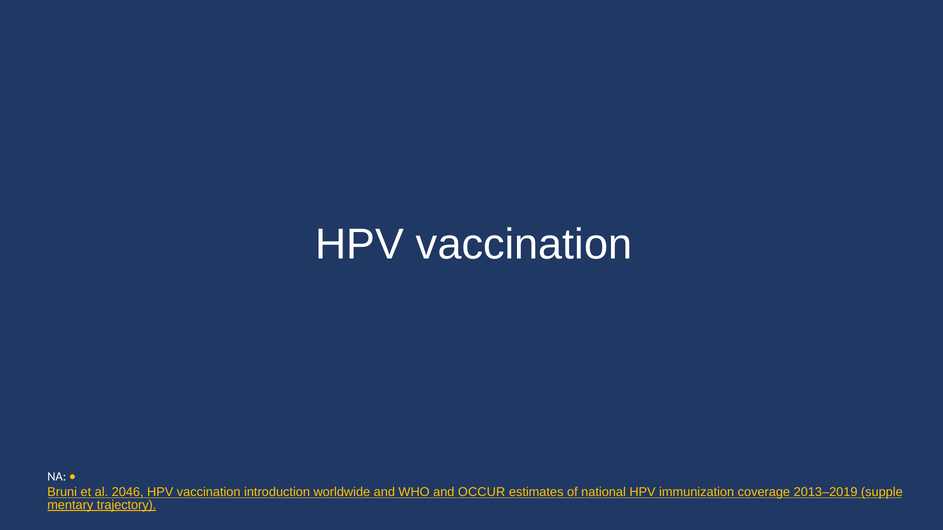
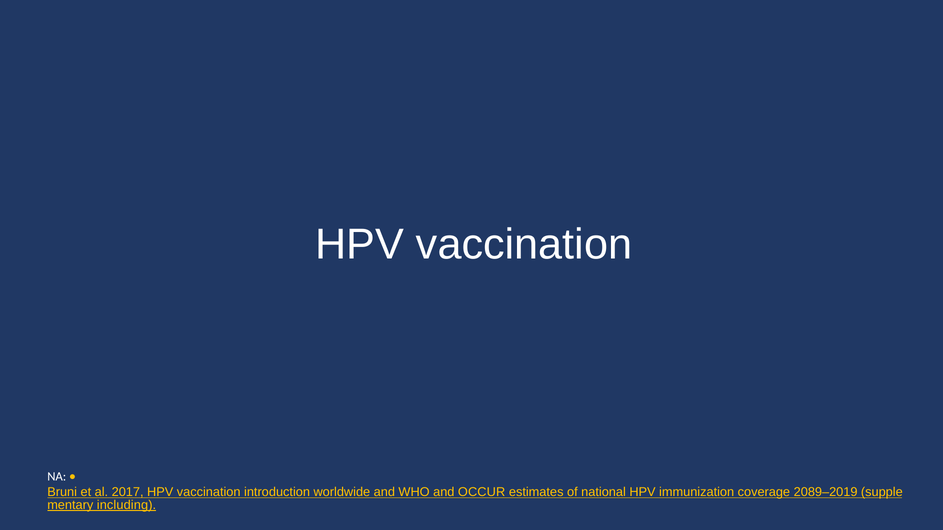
2046: 2046 -> 2017 (128, 492)
2013–2019: 2013–2019 -> 2089–2019 (826, 492)
trajectory: trajectory -> including (126, 505)
